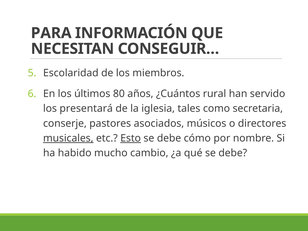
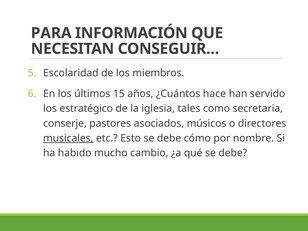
80: 80 -> 15 (119, 94)
rural: rural -> hace (214, 94)
presentará: presentará -> estratégico (86, 109)
Esto underline: present -> none (131, 138)
